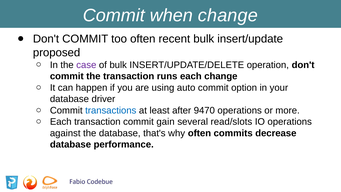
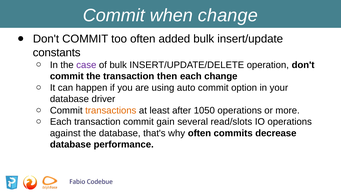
recent: recent -> added (174, 39)
proposed: proposed -> constants (57, 52)
runs: runs -> then (167, 76)
transactions colour: blue -> orange (111, 110)
9470: 9470 -> 1050 (204, 110)
